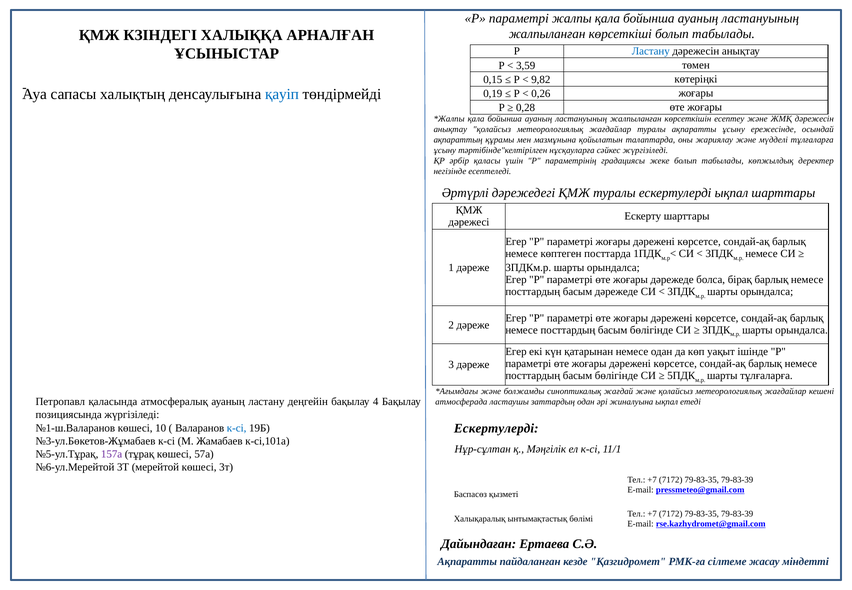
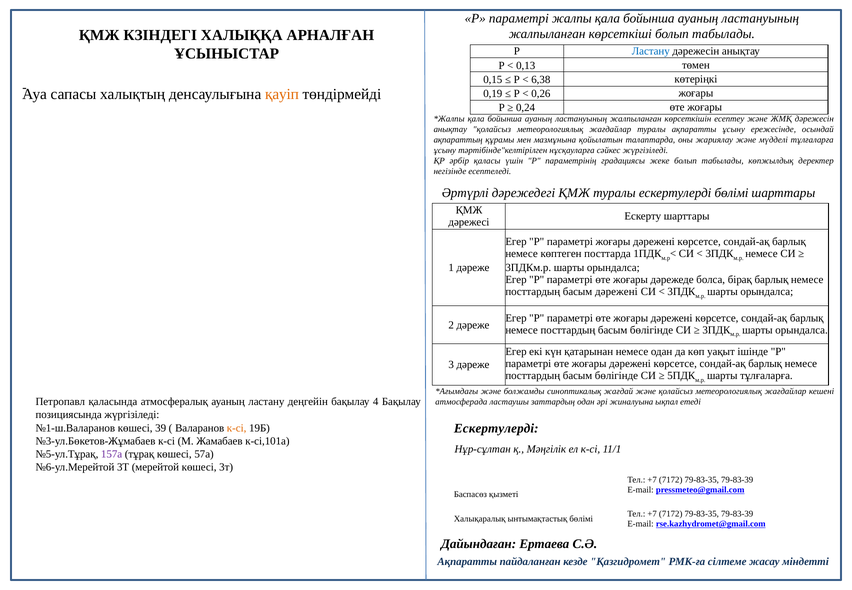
3,59: 3,59 -> 0,13 (526, 65)
9,82: 9,82 -> 6,38 (541, 79)
қауіп colour: blue -> orange (282, 94)
0,28: 0,28 -> 0,24 (526, 108)
ескертулерді ықпал: ықпал -> бөлімі (732, 193)
басым дәрежеде: дәрежеде -> дәрежені (616, 292)
10: 10 -> 39 (161, 428)
к-сі colour: blue -> orange (237, 428)
